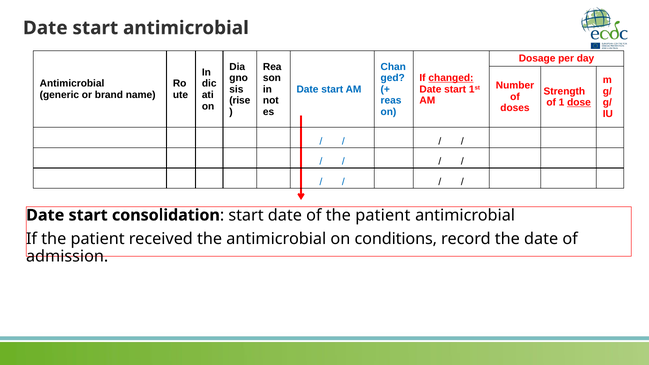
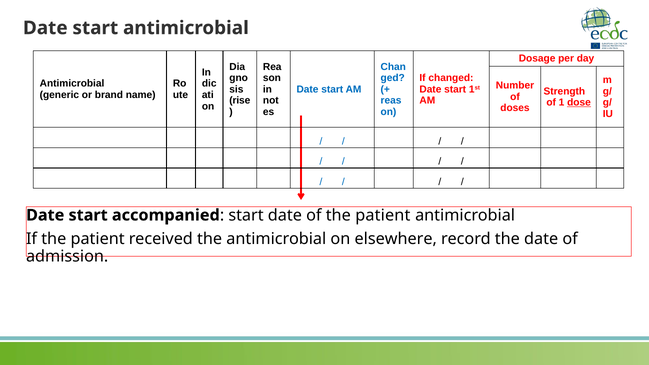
changed underline: present -> none (451, 78)
consolidation: consolidation -> accompanied (166, 215)
conditions: conditions -> elsewhere (396, 239)
